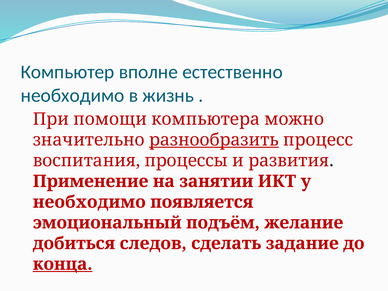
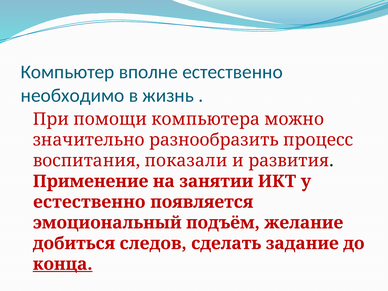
разнообразить underline: present -> none (214, 140)
процессы: процессы -> показали (186, 161)
необходимо: необходимо -> естественно (89, 202)
